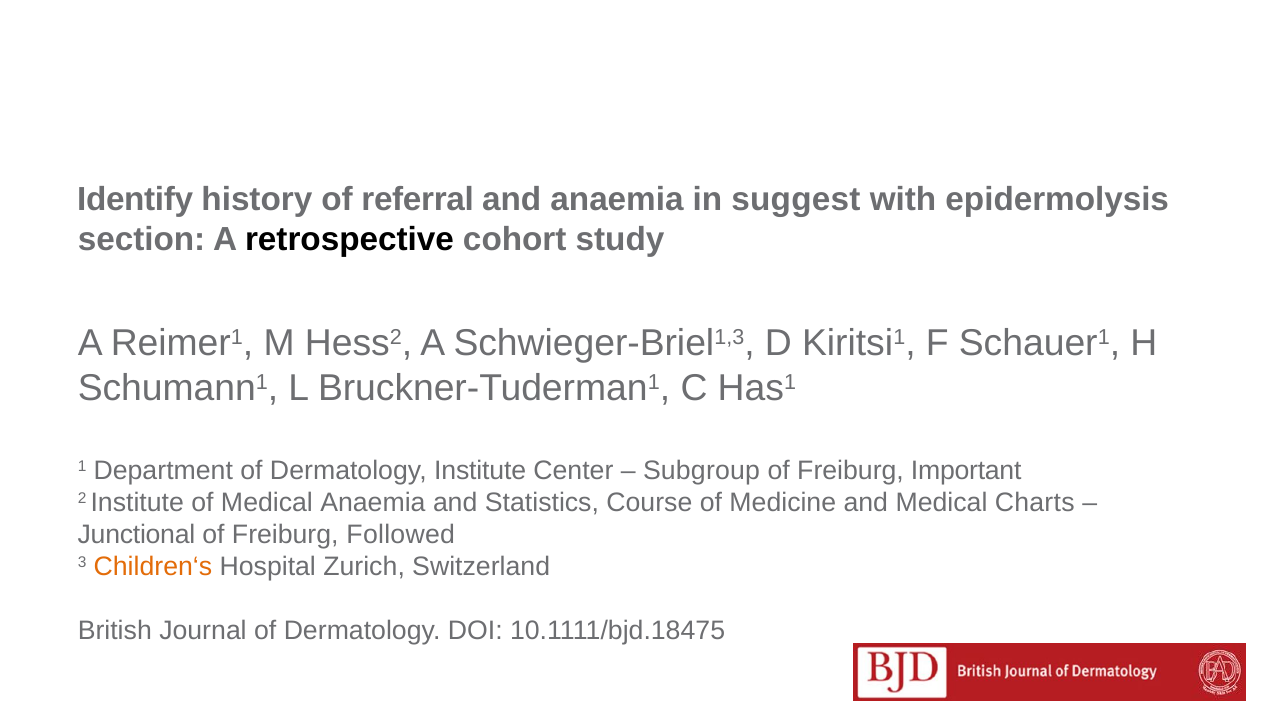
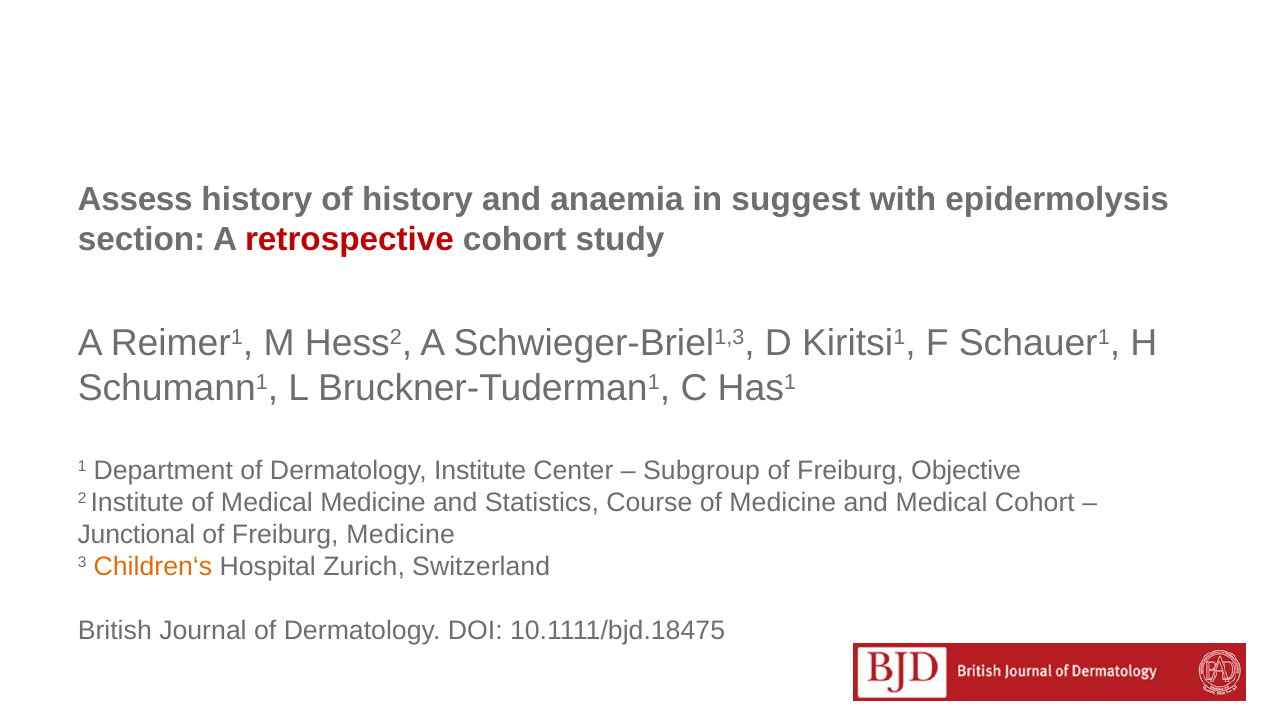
Identify: Identify -> Assess (135, 199)
of referral: referral -> history (417, 199)
retrospective colour: black -> red (349, 239)
Important: Important -> Objective (966, 470)
Medical Anaemia: Anaemia -> Medicine (373, 502)
Medical Charts: Charts -> Cohort (1035, 502)
Freiburg Followed: Followed -> Medicine (401, 534)
